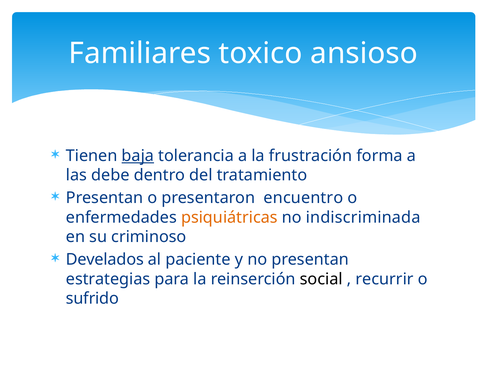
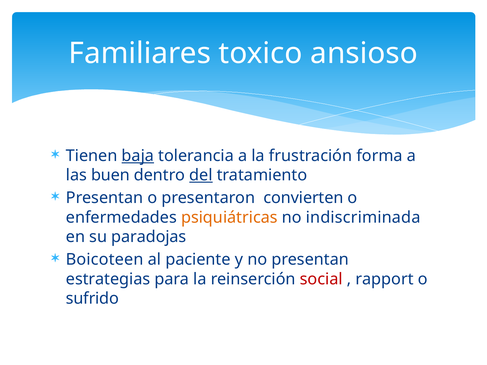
debe: debe -> buen (110, 175)
del underline: none -> present (201, 175)
encuentro: encuentro -> convierten (304, 198)
criminoso: criminoso -> paradojas (149, 237)
Develados: Develados -> Boicoteen (105, 260)
social colour: black -> red (321, 279)
recurrir: recurrir -> rapport (385, 279)
